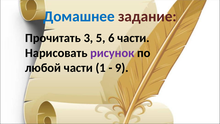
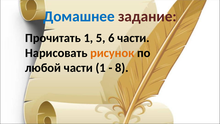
Прочитать 3: 3 -> 1 (88, 38)
рисунок colour: purple -> orange (112, 53)
9: 9 -> 8 (122, 68)
